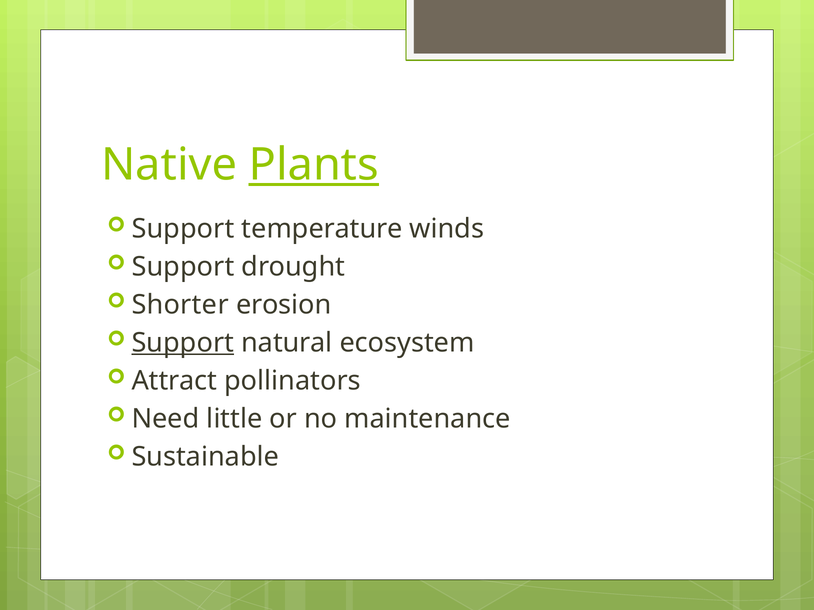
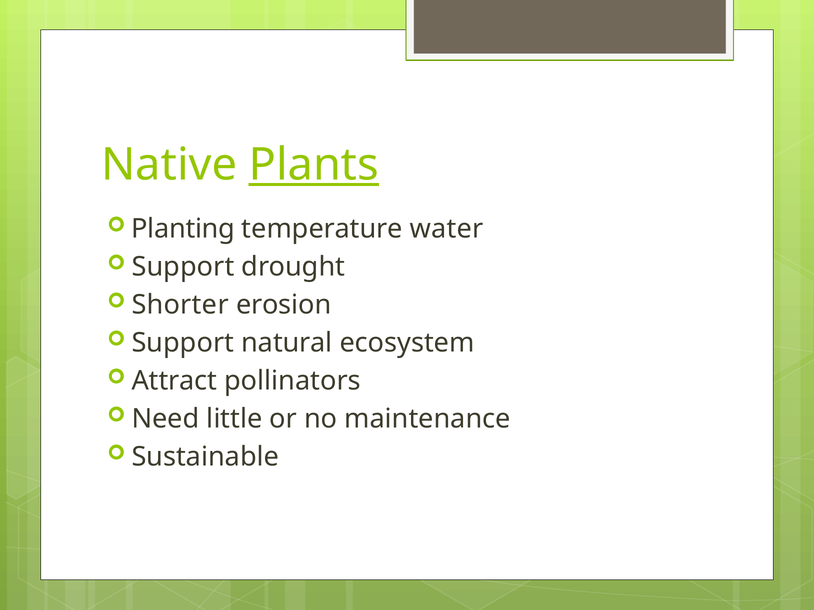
Support: Support -> Planting (183, 229)
winds: winds -> water (447, 229)
Support underline: present -> none (183, 343)
